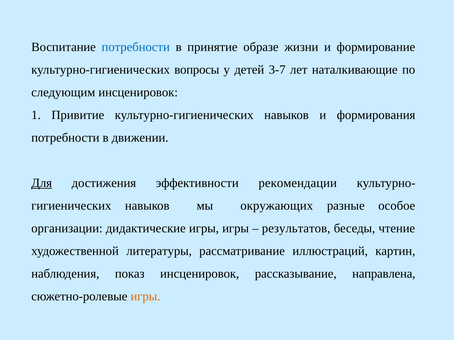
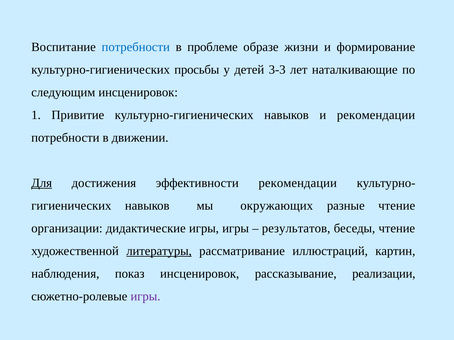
принятие: принятие -> проблеме (213, 47)
вопросы: вопросы -> просьбы (197, 70)
3-7: 3-7 -> 3-3 (277, 70)
и формирования: формирования -> рекомендации (376, 115)
разные особое: особое -> чтение (397, 206)
литературы underline: none -> present (159, 251)
направлена: направлена -> реализации (384, 274)
игры colour: orange -> purple (145, 297)
